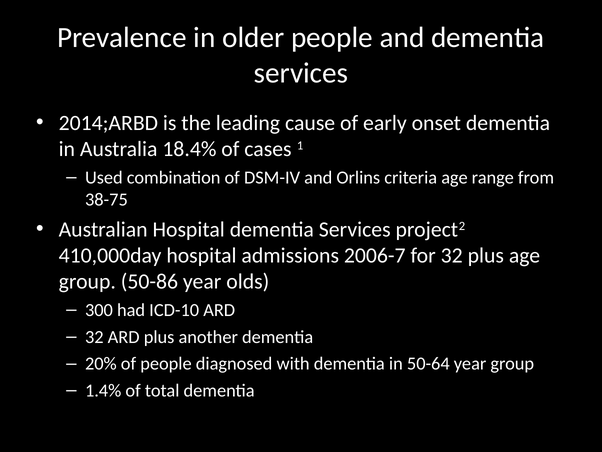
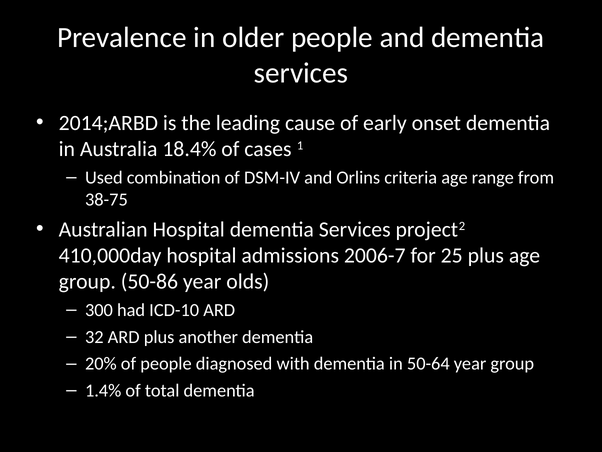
for 32: 32 -> 25 (452, 255)
